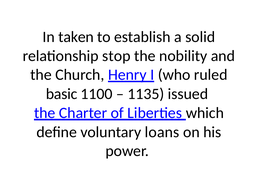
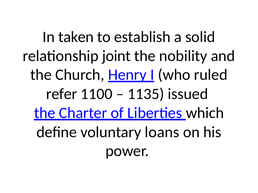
stop: stop -> joint (116, 56)
basic: basic -> refer (62, 94)
